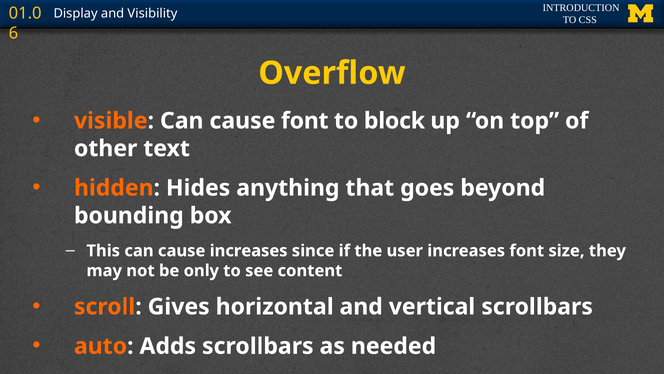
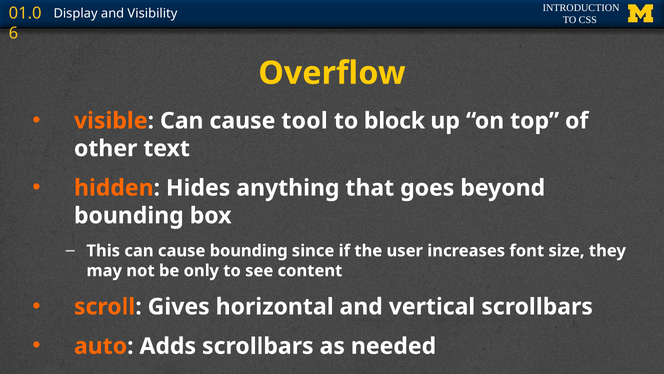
cause font: font -> tool (305, 121)
cause increases: increases -> bounding (249, 250)
